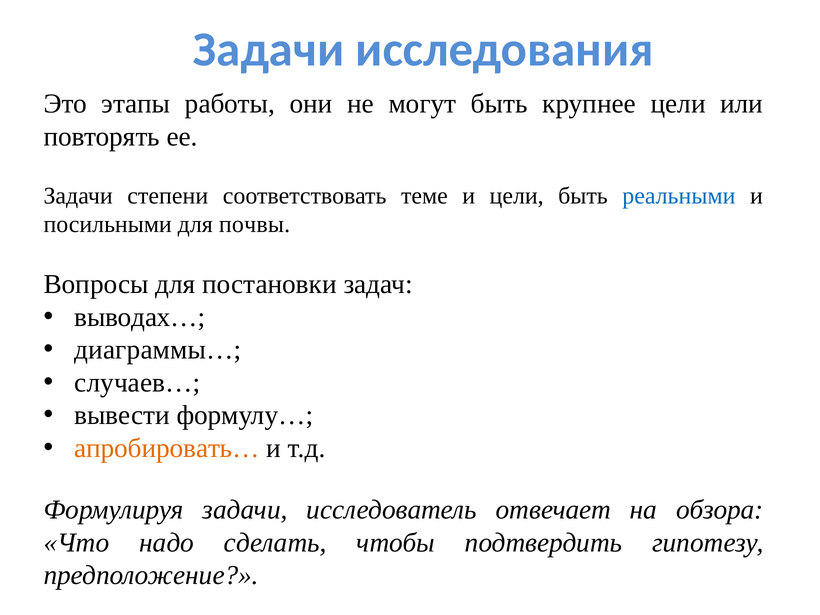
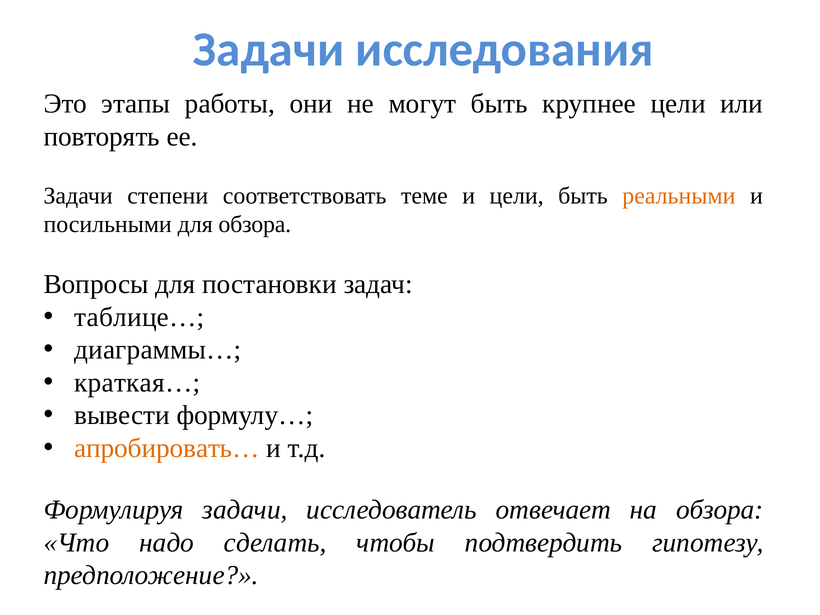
реальными colour: blue -> orange (679, 196)
для почвы: почвы -> обзора (255, 225)
выводах…: выводах… -> таблице… (139, 317)
случаев…: случаев… -> краткая… (137, 383)
